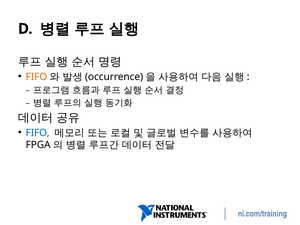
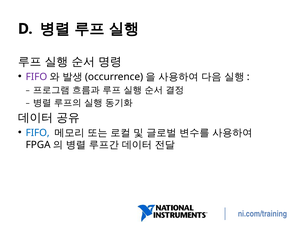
FIFO colour: orange -> purple (36, 77)
